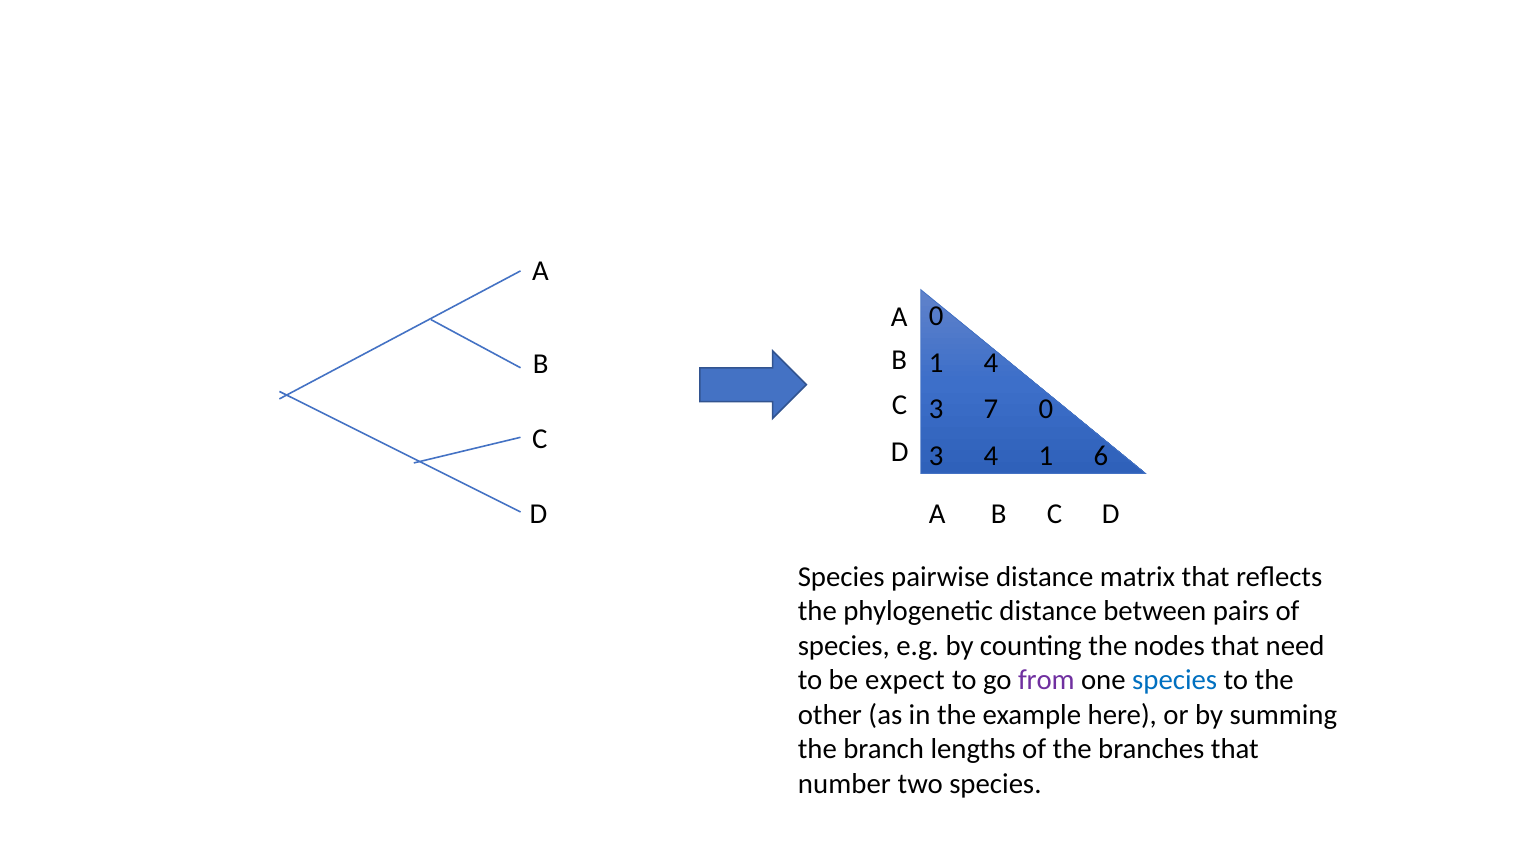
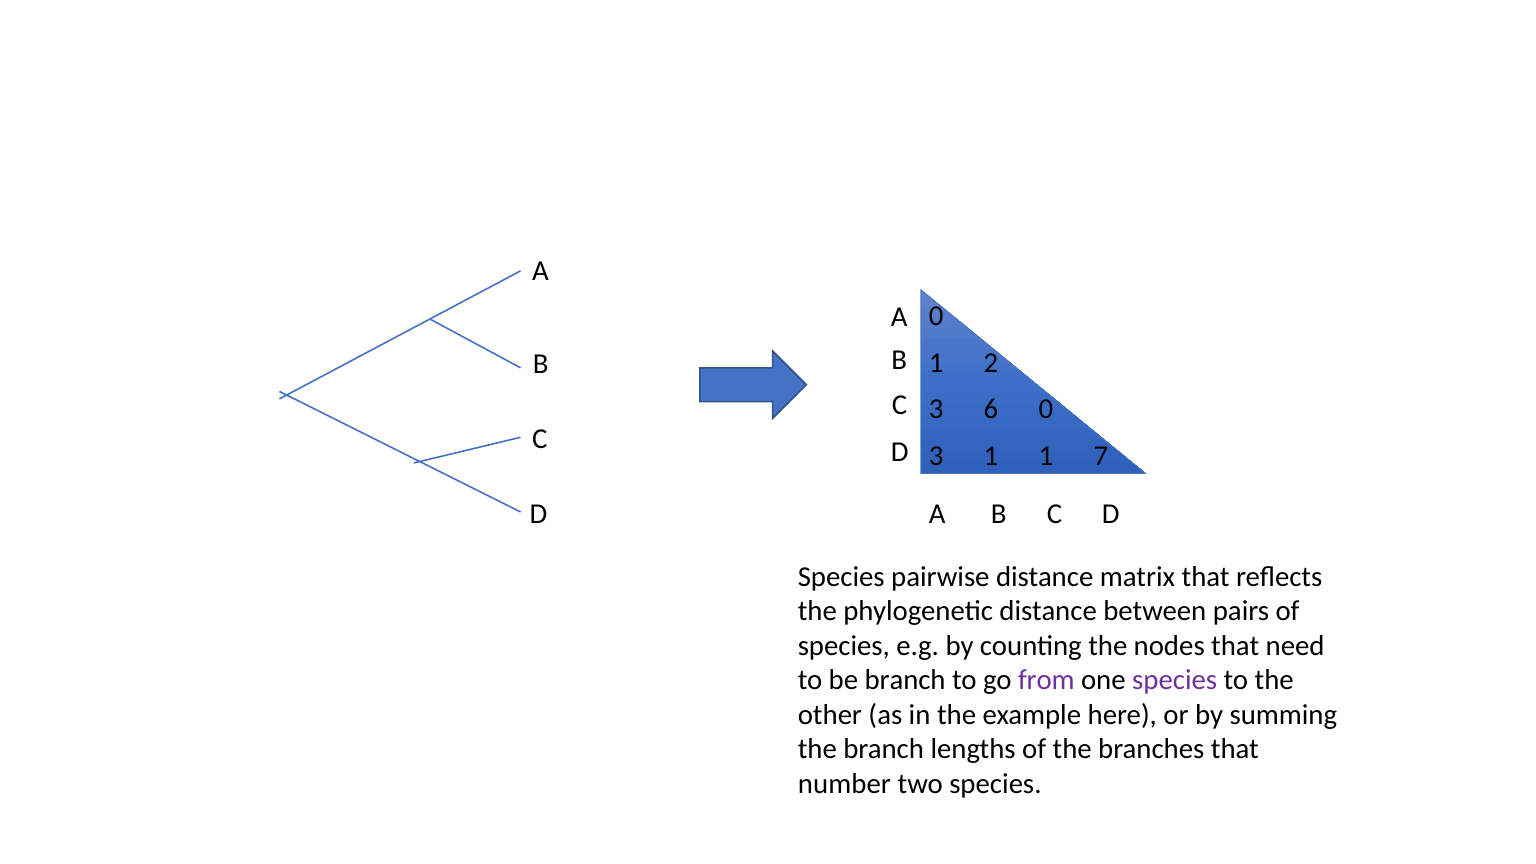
1 4: 4 -> 2 (991, 363)
7: 7 -> 6 (991, 409)
3 4: 4 -> 1 (991, 456)
6: 6 -> 7 (1101, 456)
be expect: expect -> branch (905, 680)
species colour: blue -> purple (1175, 680)
